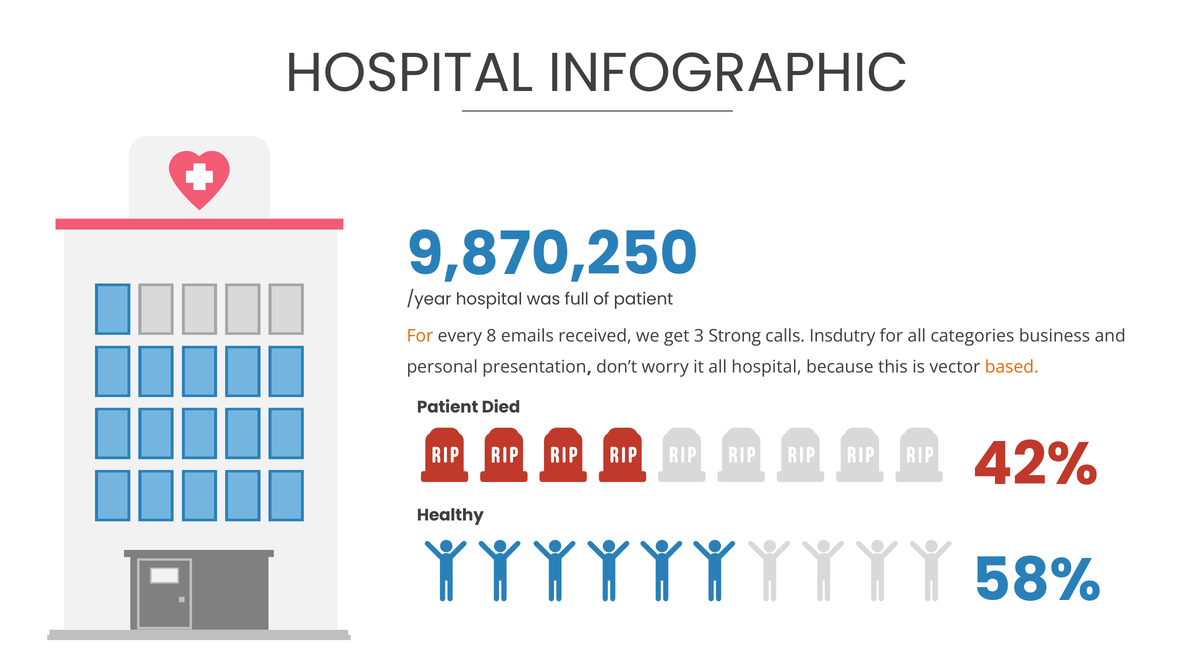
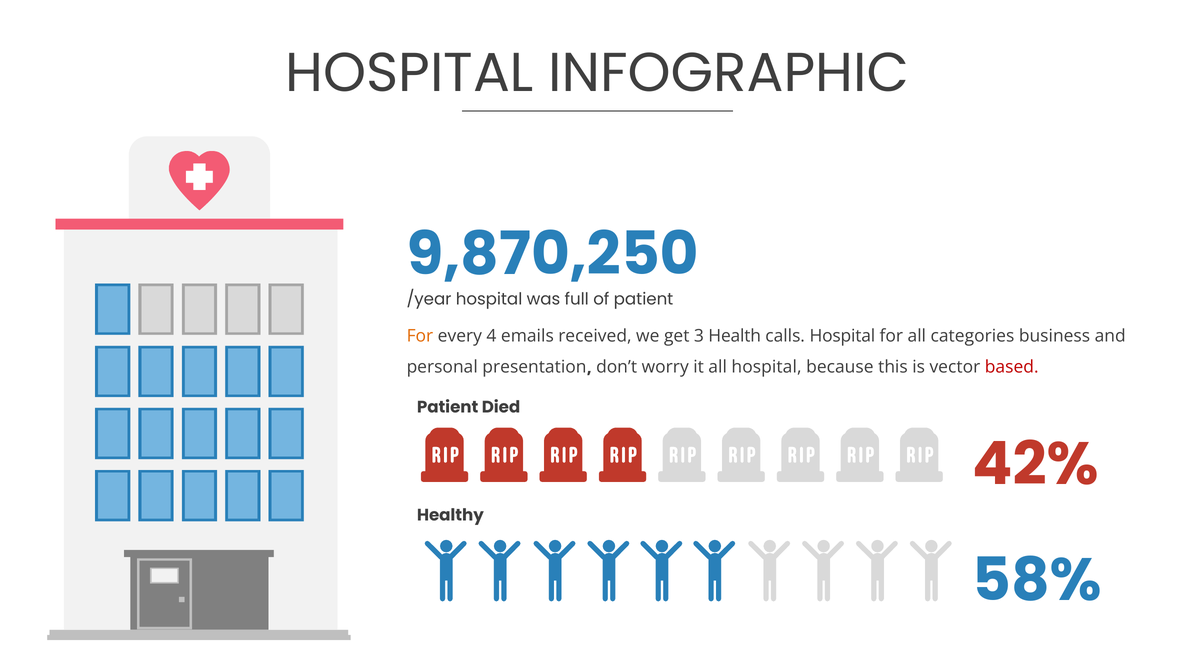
8: 8 -> 4 (491, 336)
Strong: Strong -> Health (735, 336)
calls Insdutry: Insdutry -> Hospital (842, 336)
based colour: orange -> red (1012, 367)
